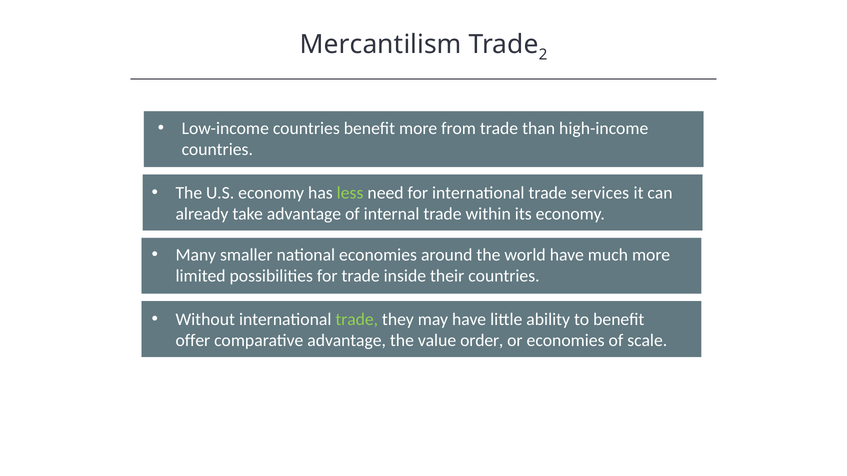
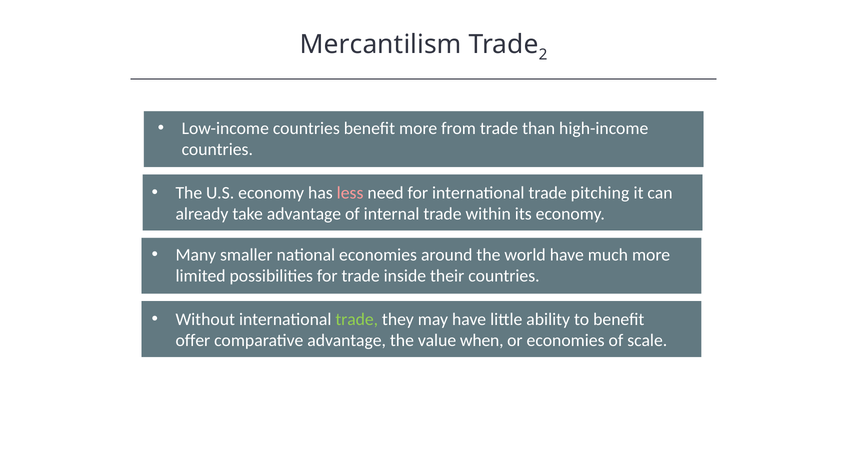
less colour: light green -> pink (350, 193)
services: services -> pitching (600, 193)
order: order -> when (482, 341)
